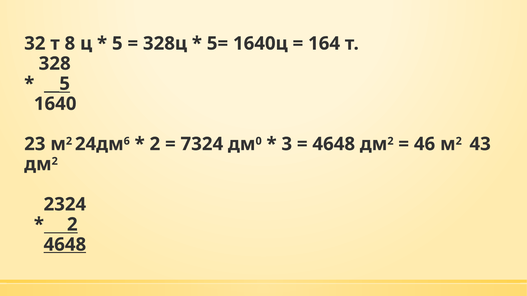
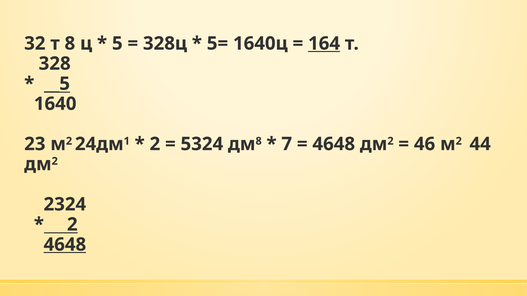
164 underline: none -> present (324, 44)
6: 6 -> 1 (127, 141)
7324: 7324 -> 5324 (202, 144)
0: 0 -> 8 (259, 141)
3: 3 -> 7 (287, 144)
43: 43 -> 44 (480, 144)
